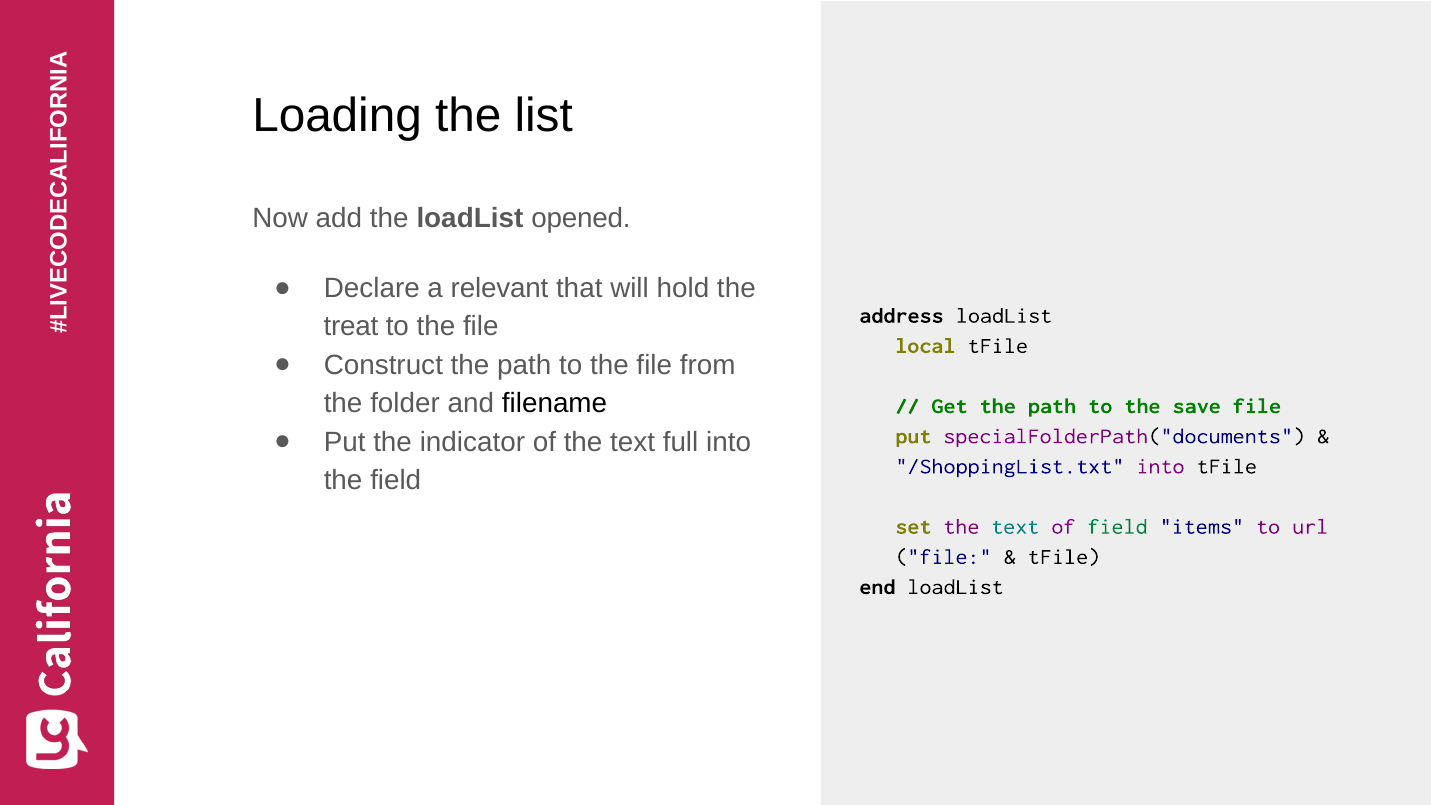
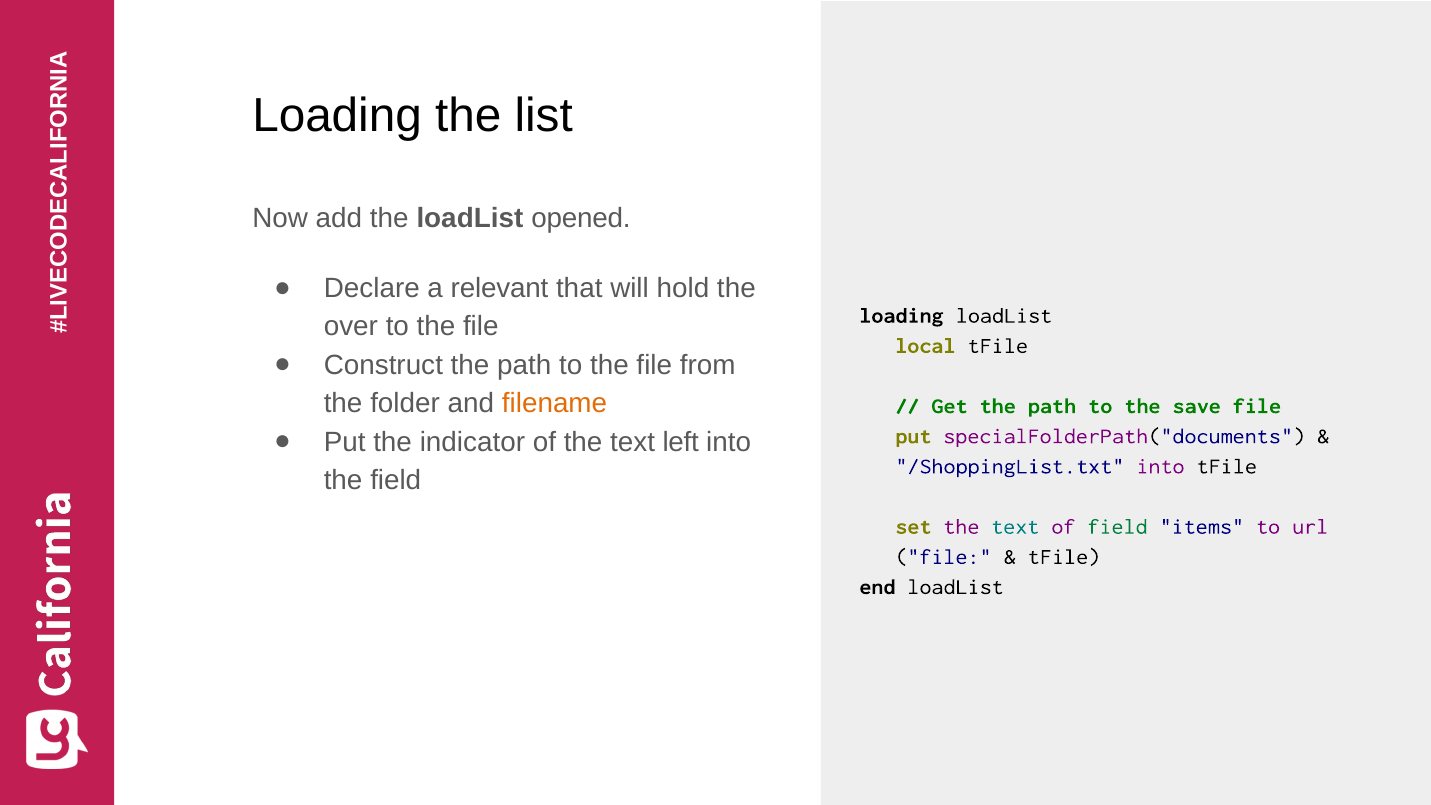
address: address -> loading (902, 315)
treat: treat -> over (351, 327)
filename colour: black -> orange (555, 403)
full: full -> left (681, 442)
